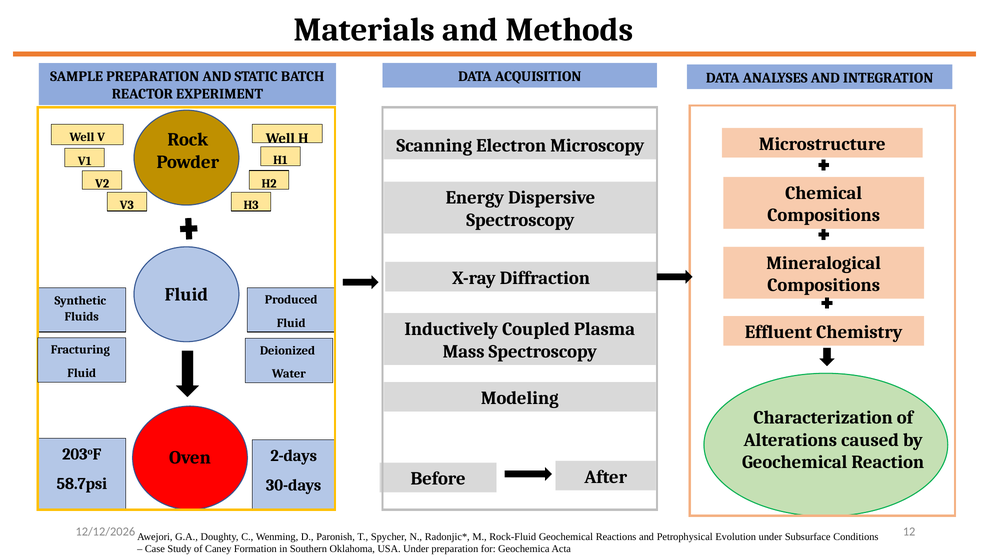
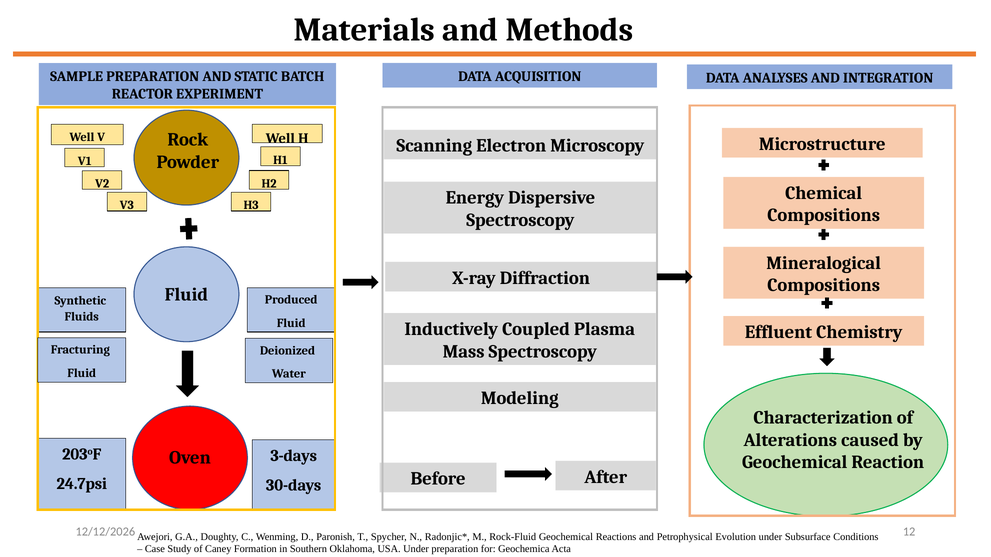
2-days: 2-days -> 3-days (294, 456)
58.7psi: 58.7psi -> 24.7psi (82, 484)
